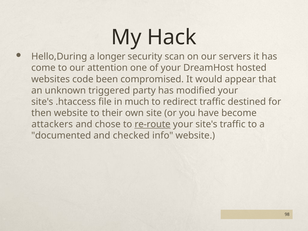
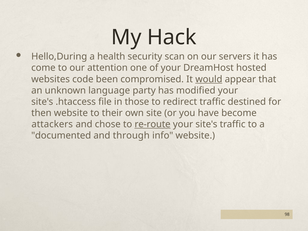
longer: longer -> health (111, 57)
would underline: none -> present (209, 79)
triggered: triggered -> language (109, 90)
much: much -> those (137, 102)
checked: checked -> through (131, 136)
